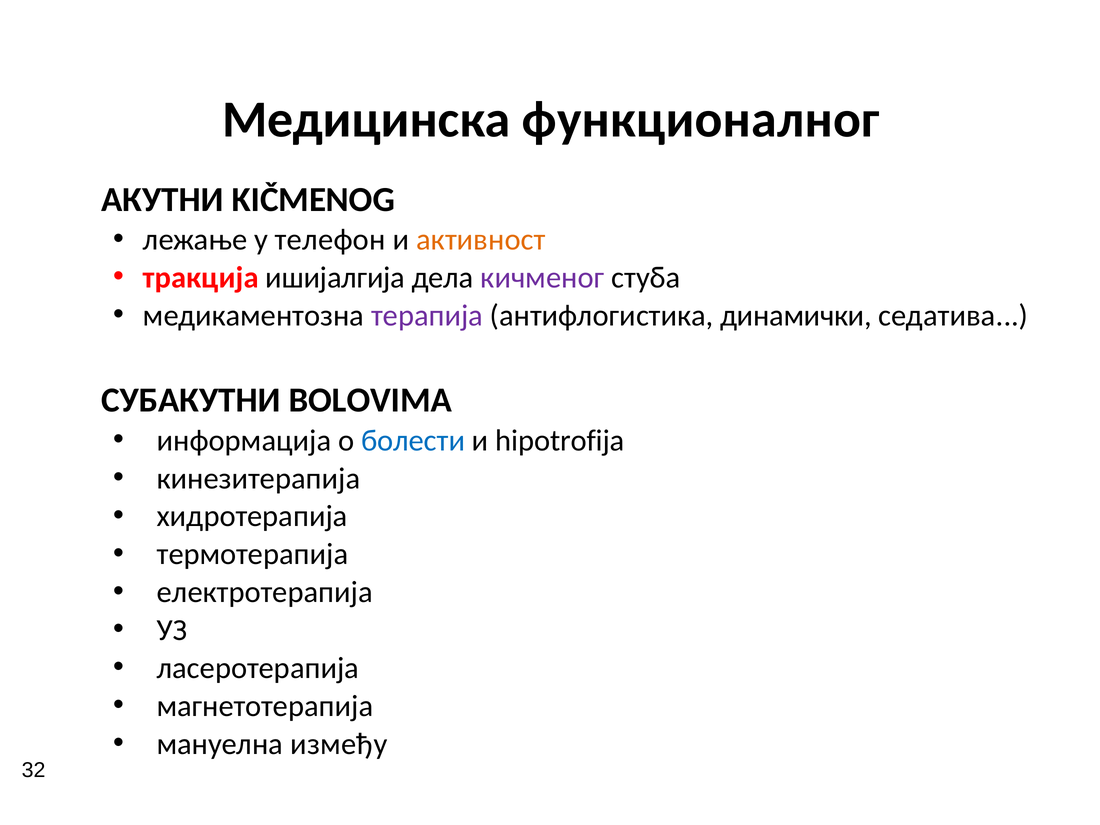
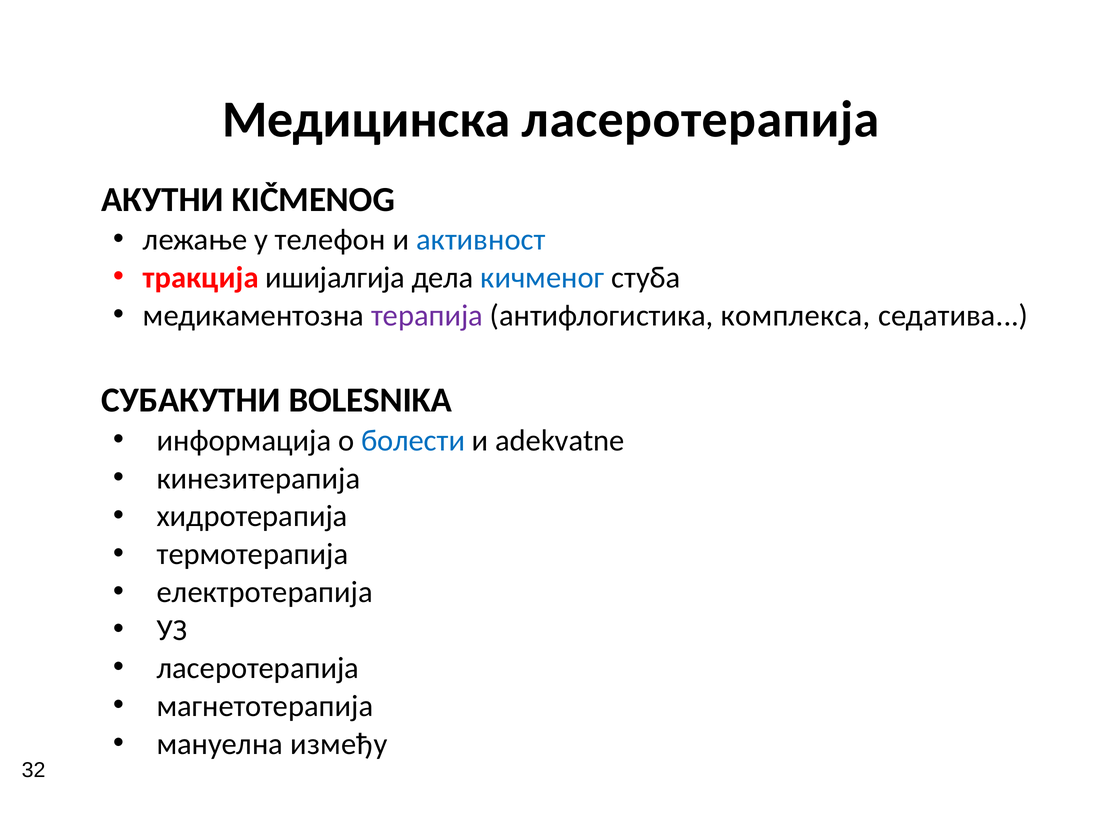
Медицинска функционалног: функционалног -> ласеротерапија (701, 119)
активност colour: orange -> blue (481, 240)
кичменог colour: purple -> blue (542, 278)
динамички: динамички -> комплекса (796, 316)
BOLOVIMA: BOLOVIMA -> BOLESNIKA (370, 400)
hipotrofija: hipotrofija -> adekvatne (560, 440)
